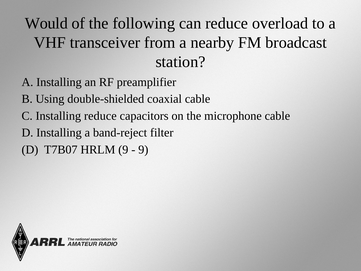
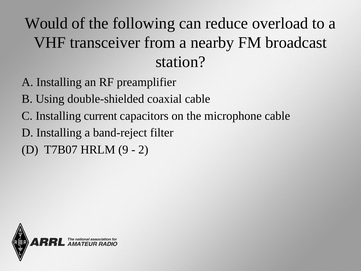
Installing reduce: reduce -> current (100, 116)
9: 9 -> 2 (143, 149)
